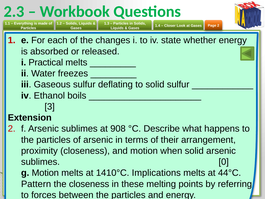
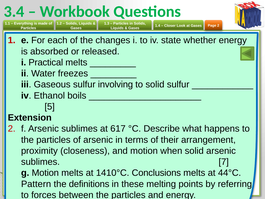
2.3: 2.3 -> 3.4 (14, 11)
deflating: deflating -> involving (115, 84)
3: 3 -> 5 (50, 106)
908: 908 -> 617 (118, 129)
0: 0 -> 7 (224, 162)
Implications: Implications -> Conclusions (156, 173)
the closeness: closeness -> definitions (89, 184)
